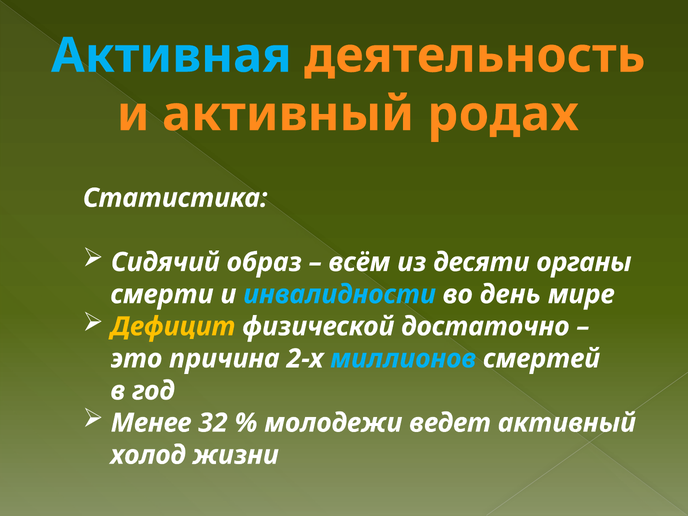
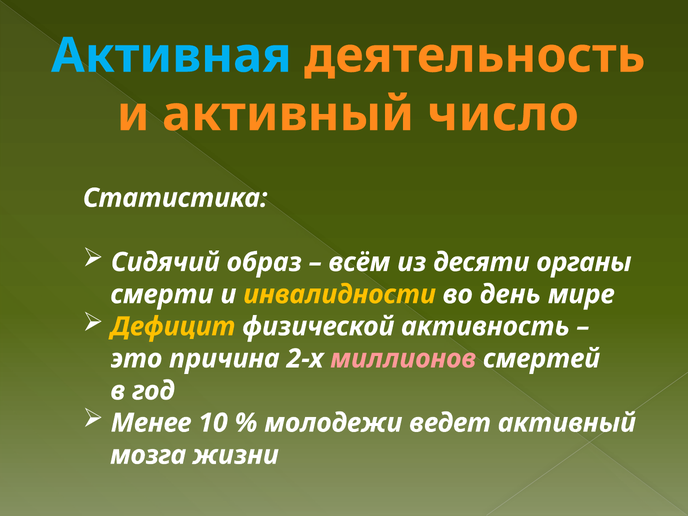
родах: родах -> число (503, 114)
инвалидности colour: light blue -> yellow (340, 294)
достаточно: достаточно -> активность (485, 327)
миллионов colour: light blue -> pink (403, 359)
32: 32 -> 10 (213, 423)
холод: холод -> мозга (148, 455)
